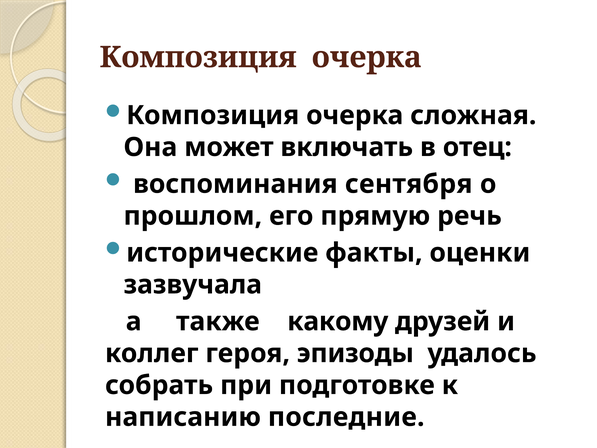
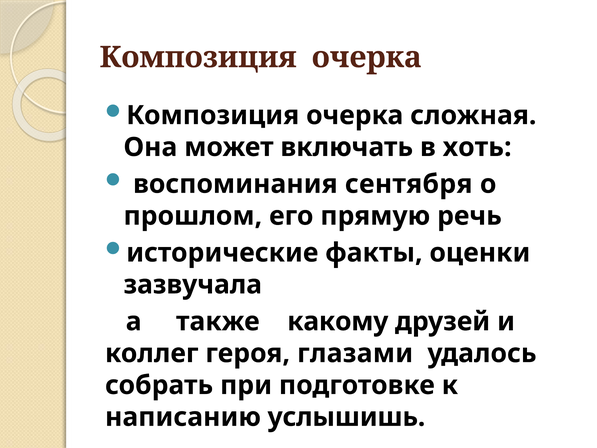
отец: отец -> хоть (477, 147)
эпизоды: эпизоды -> глазами (355, 353)
последние: последние -> услышишь (346, 417)
